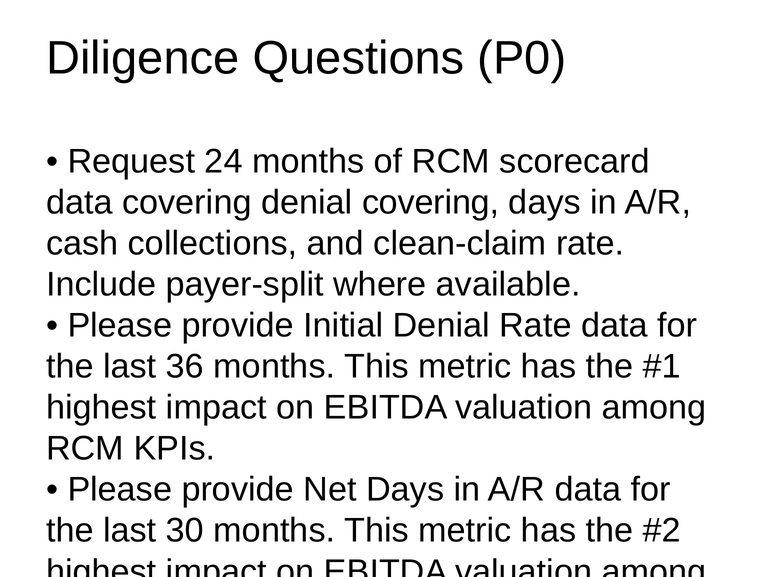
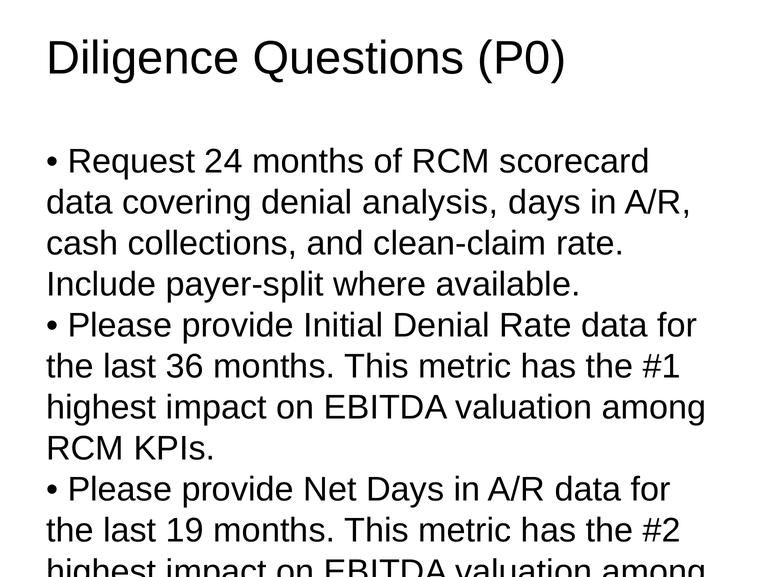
denial covering: covering -> analysis (430, 203)
30: 30 -> 19 (185, 531)
